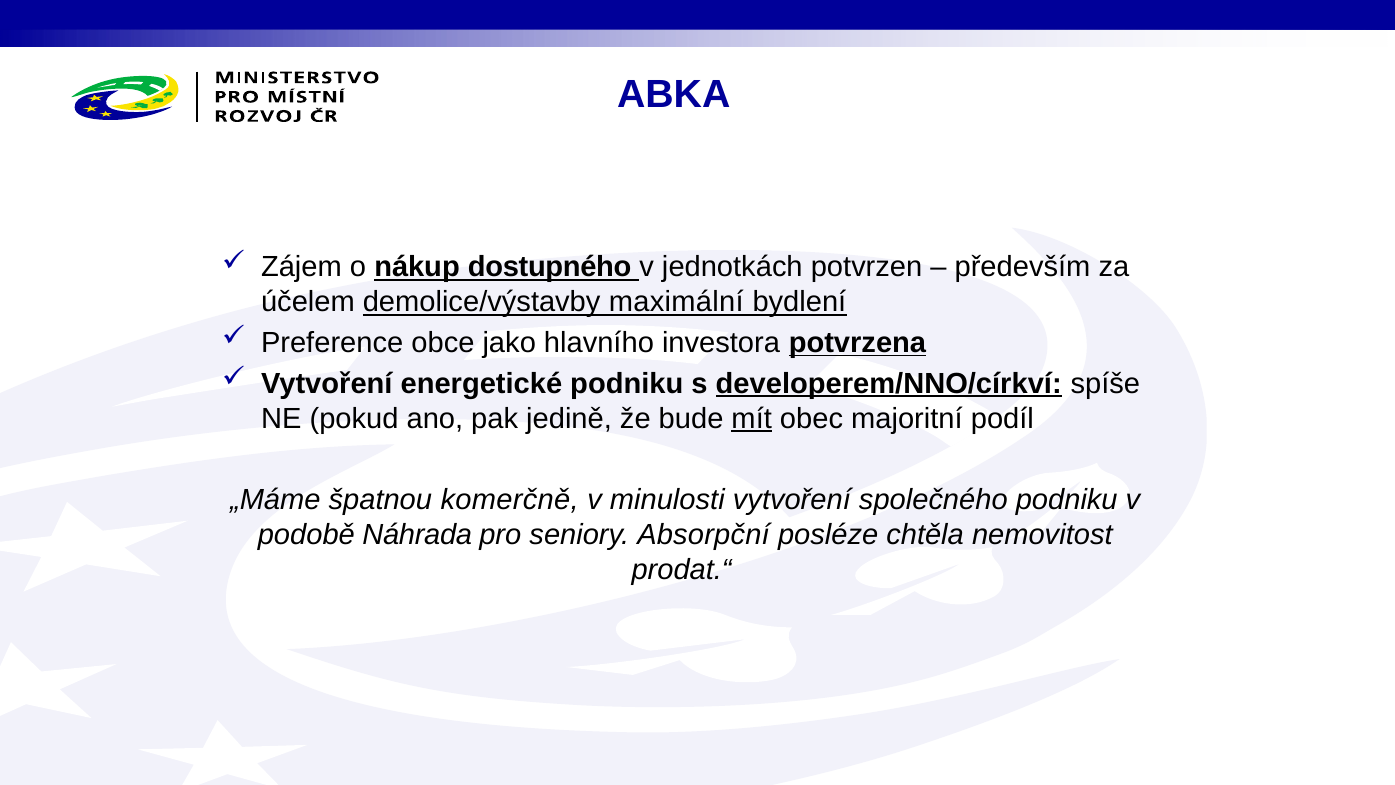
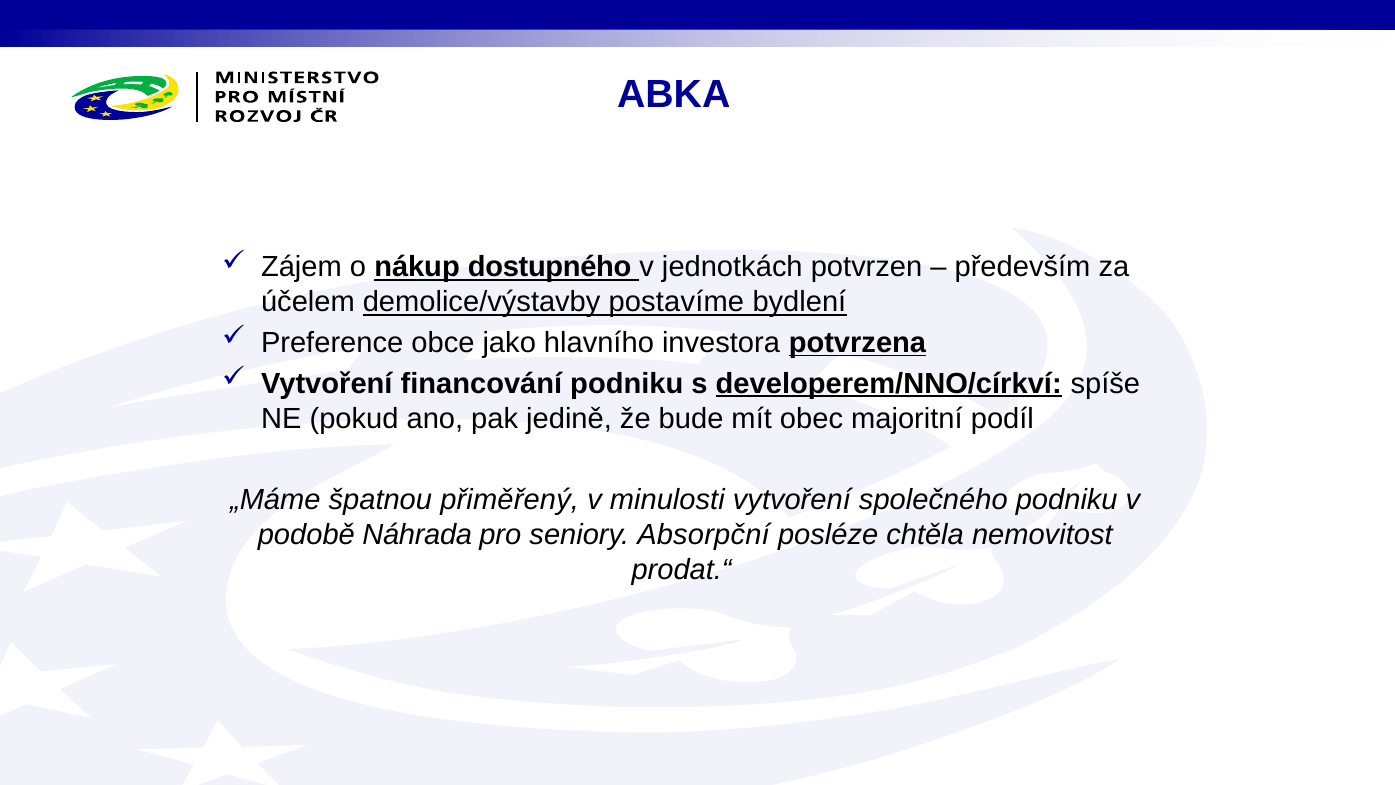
maximální: maximální -> postavíme (676, 302)
energetické: energetické -> financování (481, 383)
mít underline: present -> none (752, 418)
komerčně: komerčně -> přiměřený (510, 500)
